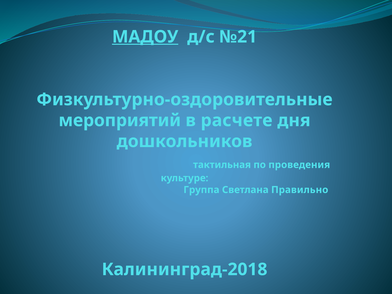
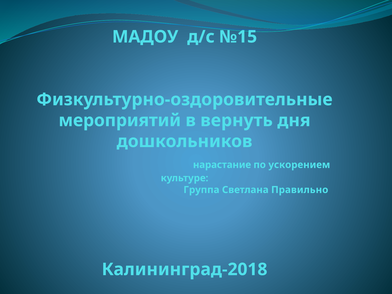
МАДОУ underline: present -> none (145, 37)
№21: №21 -> №15 (238, 37)
расчете: расчете -> вернуть (237, 120)
тактильная: тактильная -> нарастание (222, 165)
проведения: проведения -> ускорением (299, 165)
